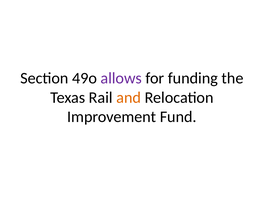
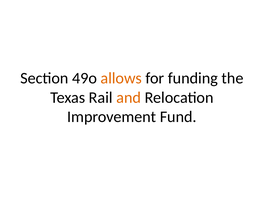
allows colour: purple -> orange (121, 78)
